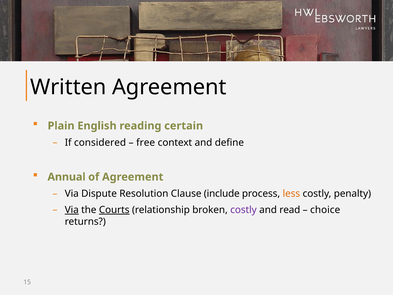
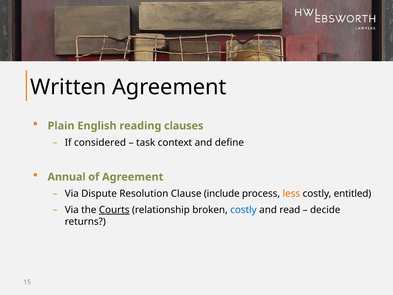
certain: certain -> clauses (184, 126)
free: free -> task (146, 142)
penalty: penalty -> entitled (352, 194)
Via underline: present -> none (72, 210)
costly colour: purple -> blue (243, 210)
choice: choice -> decide (325, 210)
